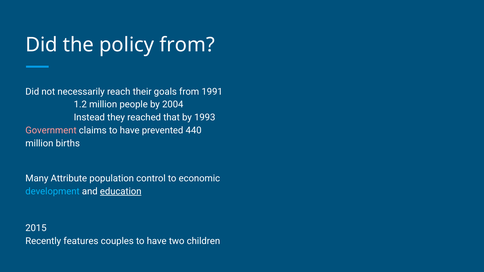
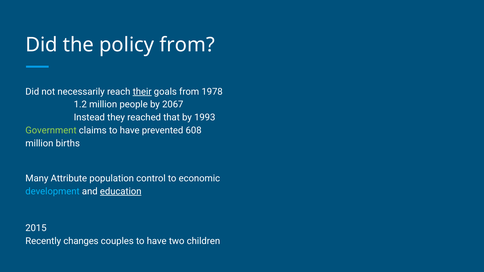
their underline: none -> present (142, 92)
1991: 1991 -> 1978 (212, 92)
2004: 2004 -> 2067 (173, 105)
Government colour: pink -> light green (51, 131)
440: 440 -> 608 (194, 131)
features: features -> changes (81, 241)
